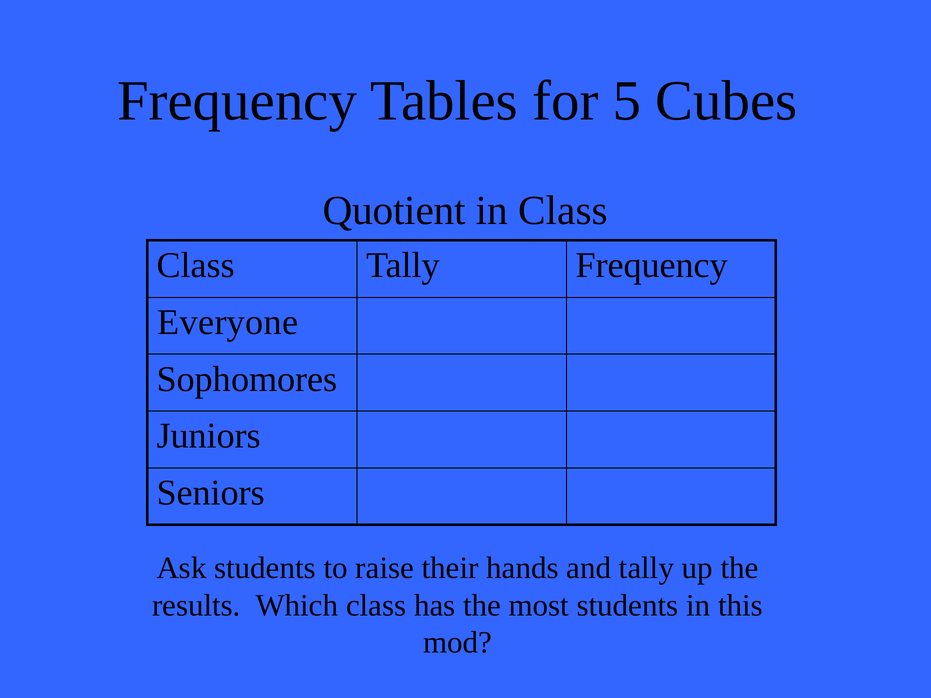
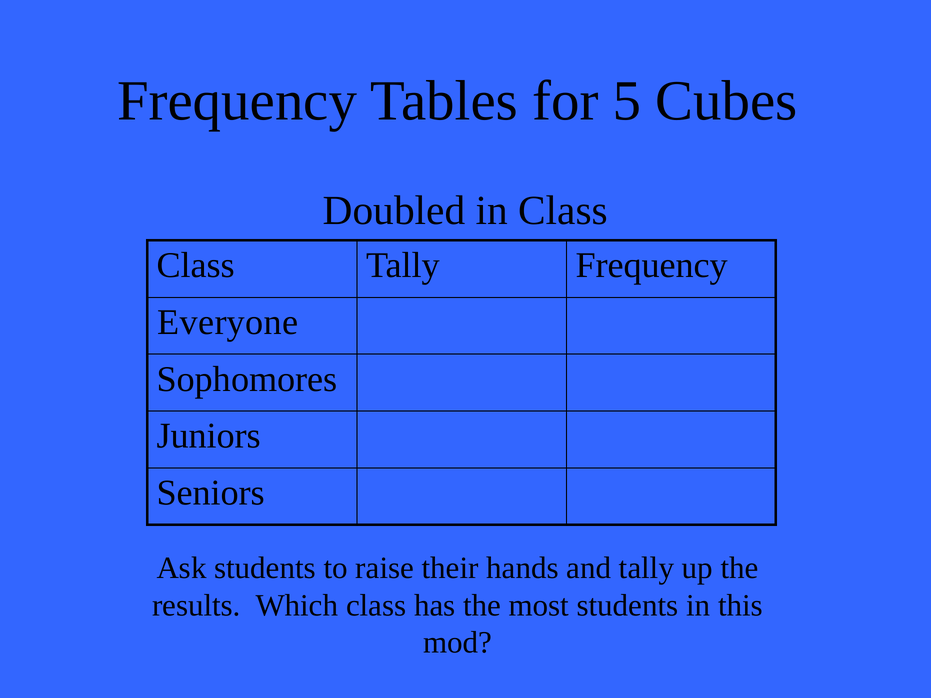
Quotient: Quotient -> Doubled (394, 211)
